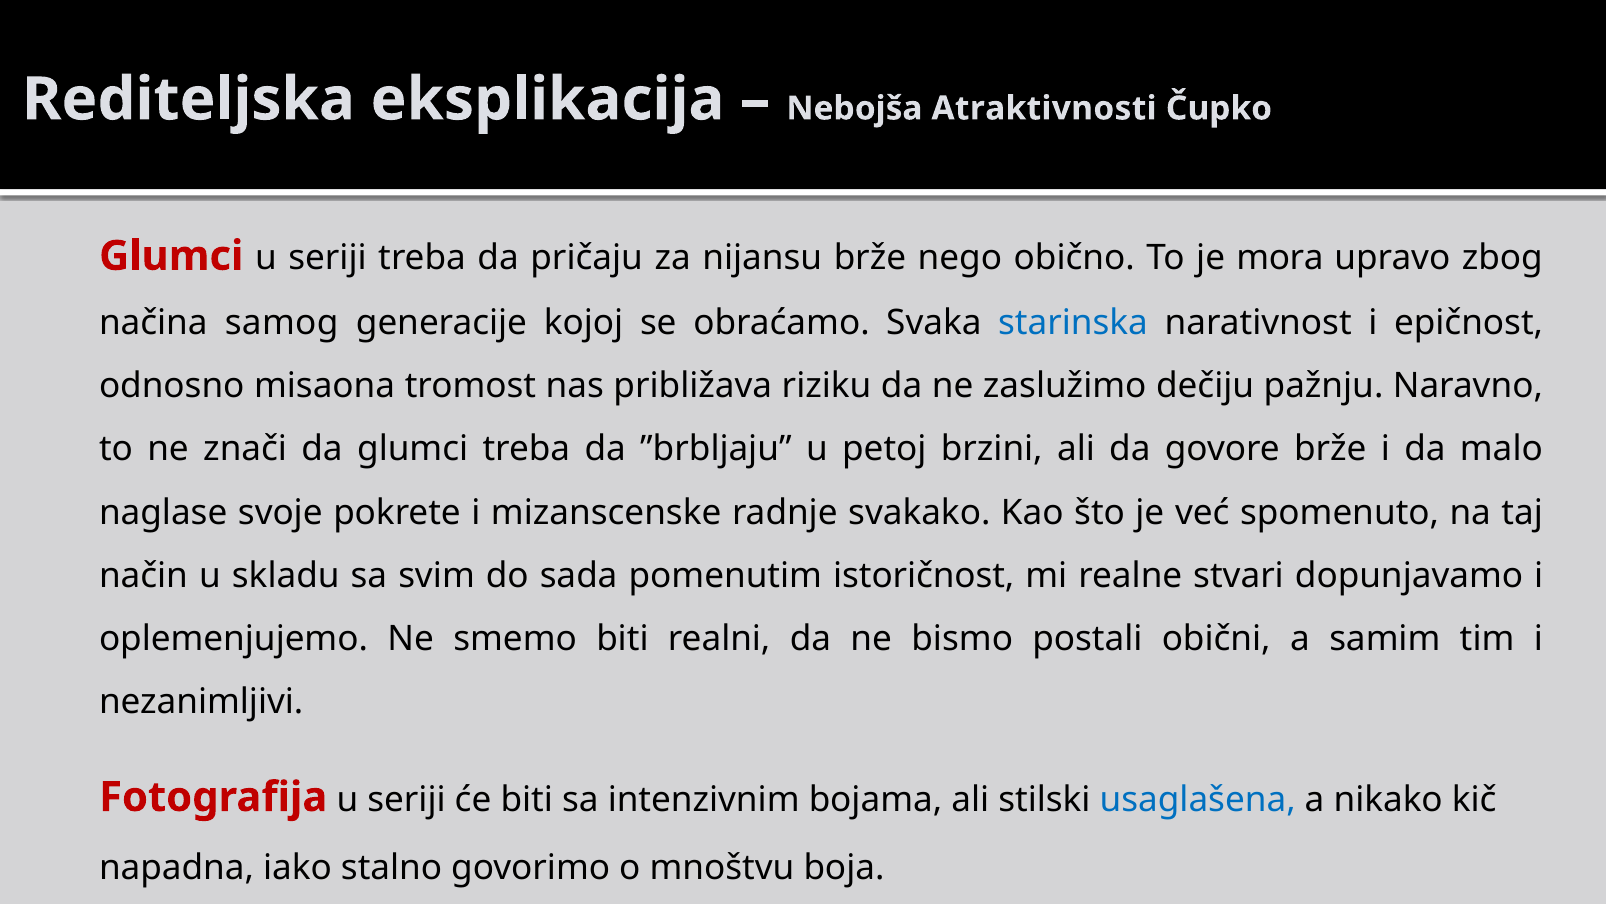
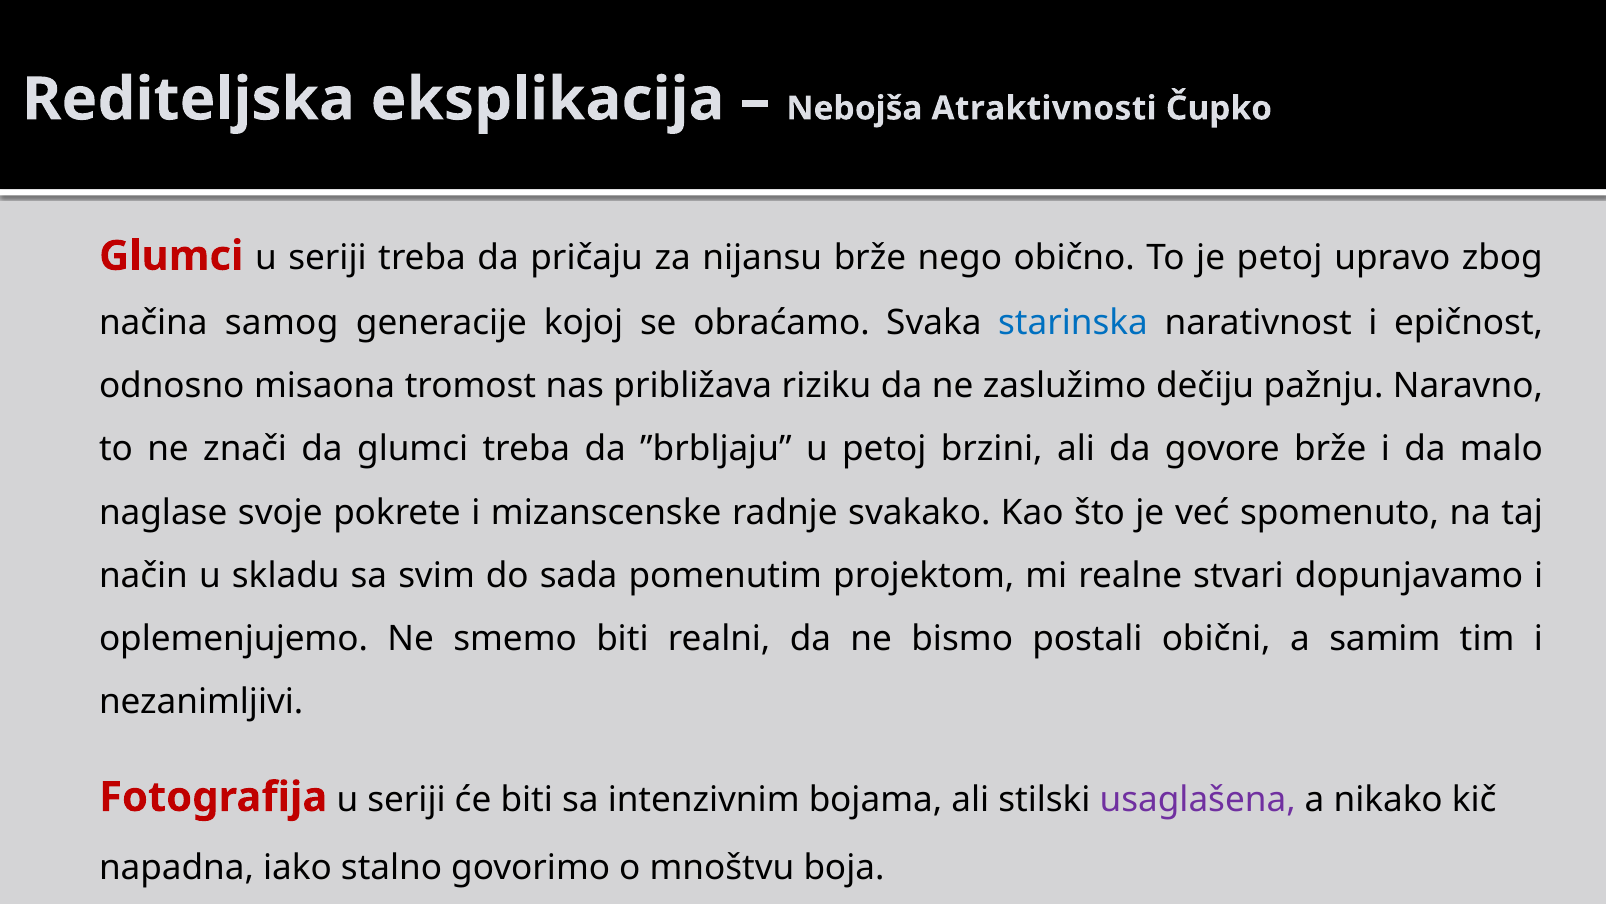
je mora: mora -> petoj (1280, 258)
istoričnost: istoričnost -> projektom (924, 575)
usaglašena colour: blue -> purple (1198, 799)
